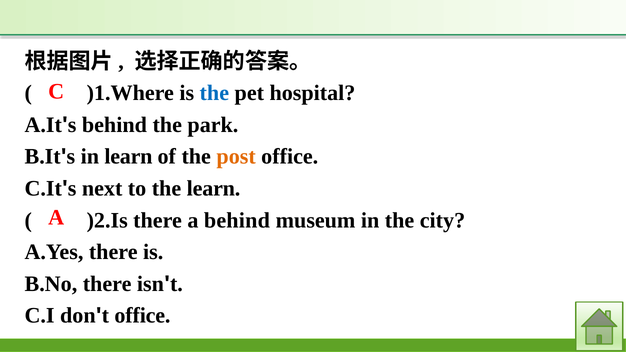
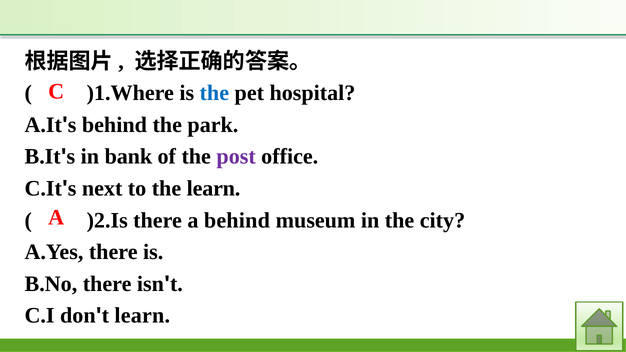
in learn: learn -> bank (128, 157)
post colour: orange -> purple (236, 157)
office: office -> learn (142, 316)
